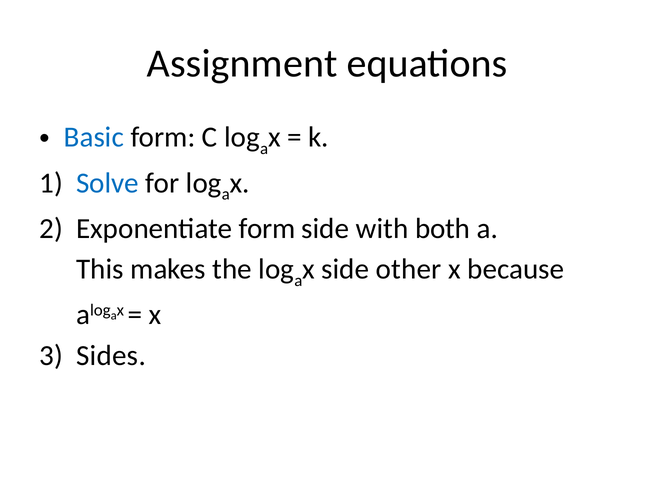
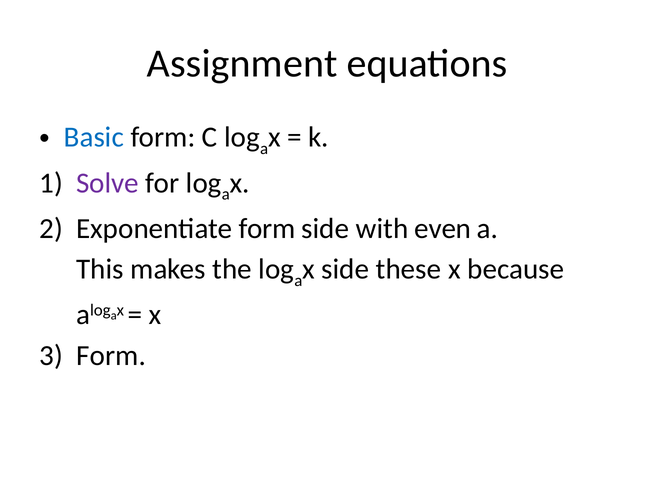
Solve colour: blue -> purple (108, 183)
both: both -> even (443, 229)
other: other -> these (409, 269)
Sides: Sides -> Form (111, 356)
